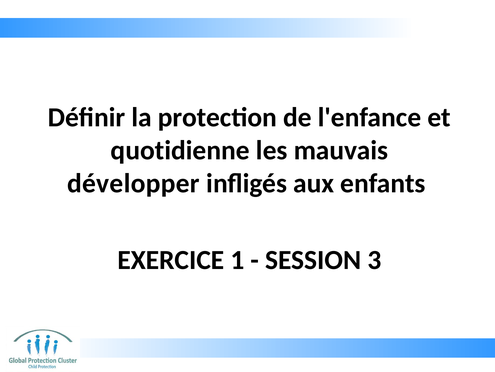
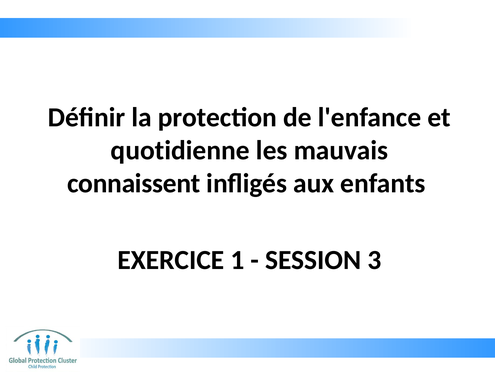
développer: développer -> connaissent (134, 183)
